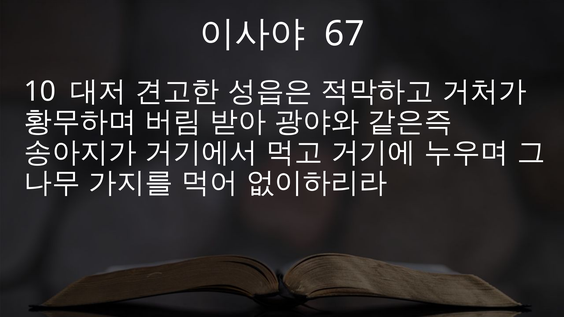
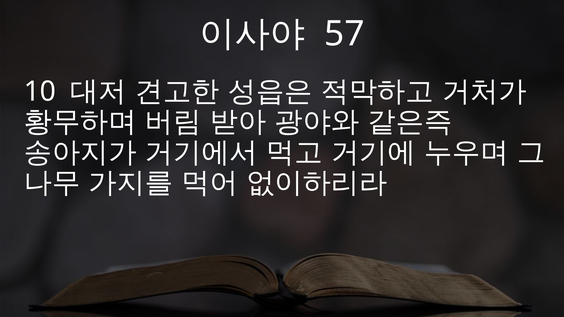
67: 67 -> 57 (344, 34)
